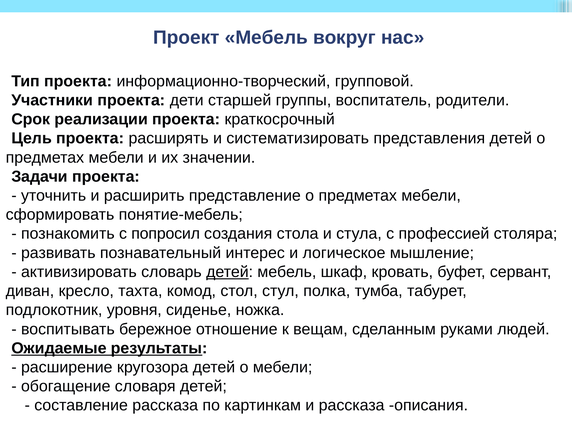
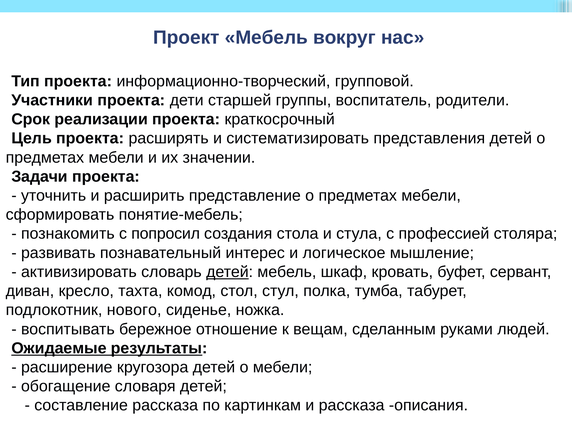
уровня: уровня -> нового (134, 310)
